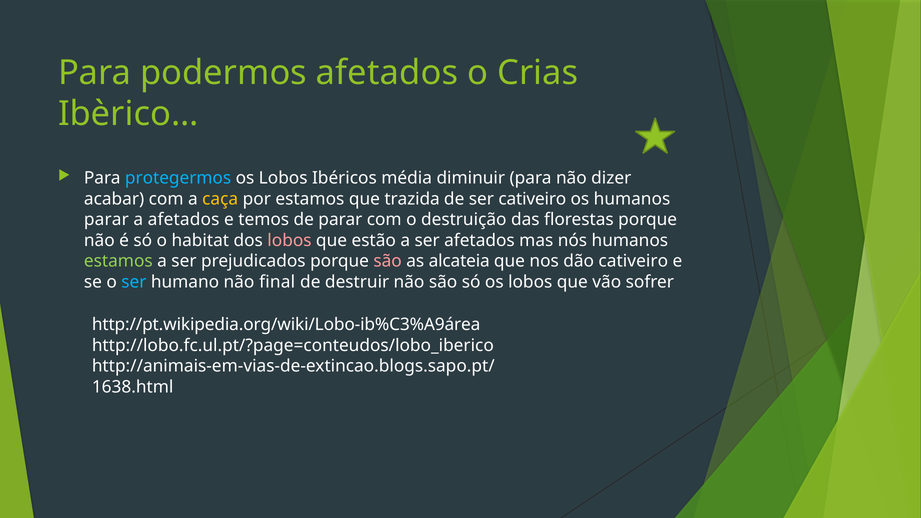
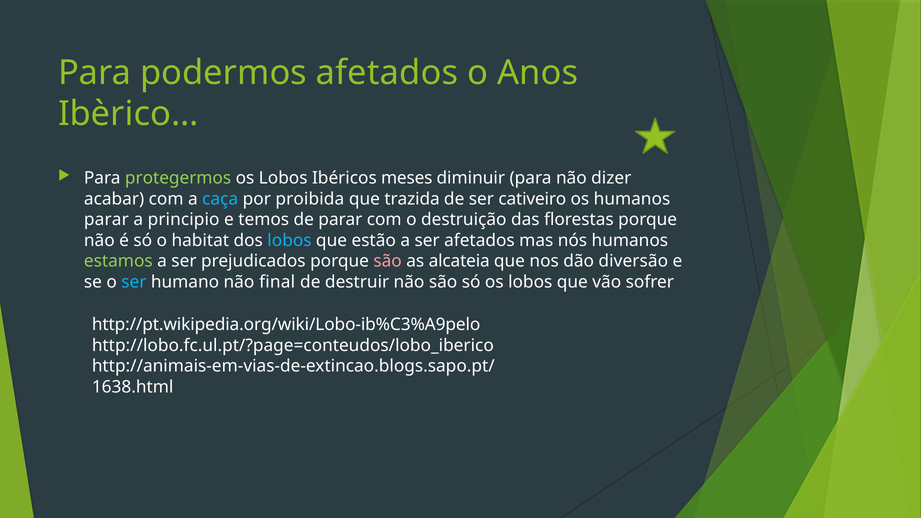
Crias: Crias -> Anos (538, 73)
protegermos colour: light blue -> light green (178, 178)
média: média -> meses (407, 178)
caça colour: yellow -> light blue (220, 199)
por estamos: estamos -> proibida (310, 199)
a afetados: afetados -> principio (184, 220)
lobos colour: pink -> light blue (289, 240)
dão cativeiro: cativeiro -> diversão (633, 261)
http://pt.wikipedia.org/wiki/Lobo-ib%C3%A9área: http://pt.wikipedia.org/wiki/Lobo-ib%C3%A9área -> http://pt.wikipedia.org/wiki/Lobo-ib%C3%A9pelo (286, 325)
